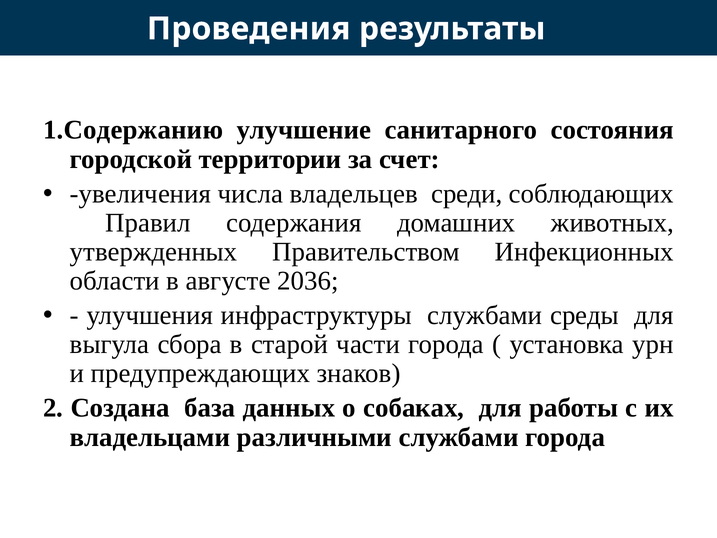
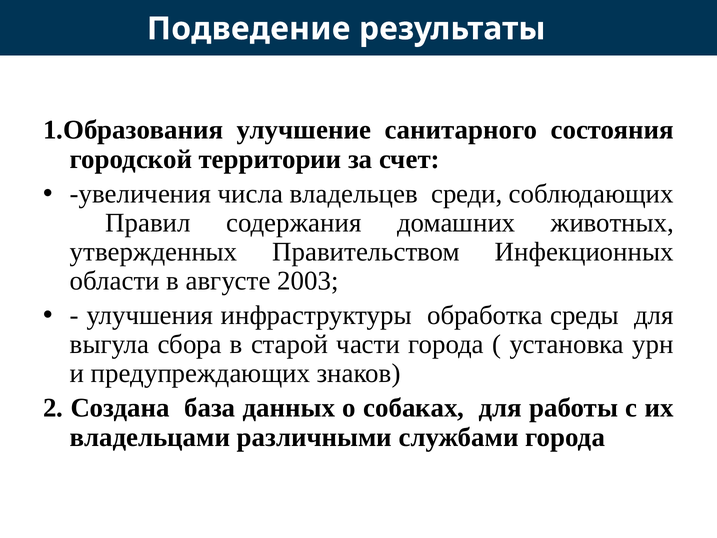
Проведения: Проведения -> Подведение (249, 29)
1.Содержанию: 1.Содержанию -> 1.Образования (133, 130)
2036: 2036 -> 2003 (308, 281)
инфраструктуры службами: службами -> обработка (485, 315)
